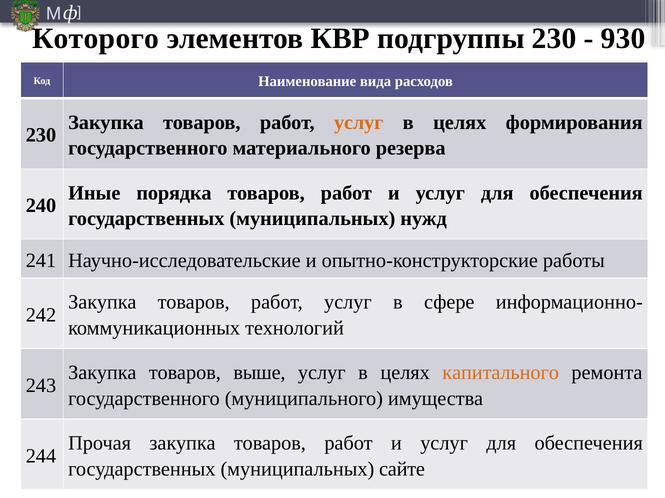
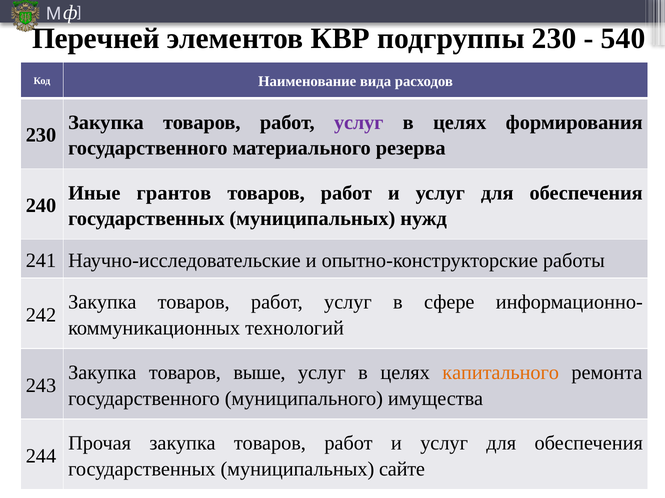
Которого: Которого -> Перечней (96, 39)
930: 930 -> 540 (623, 39)
услуг colour: orange -> purple (359, 123)
порядка: порядка -> грантов (174, 193)
